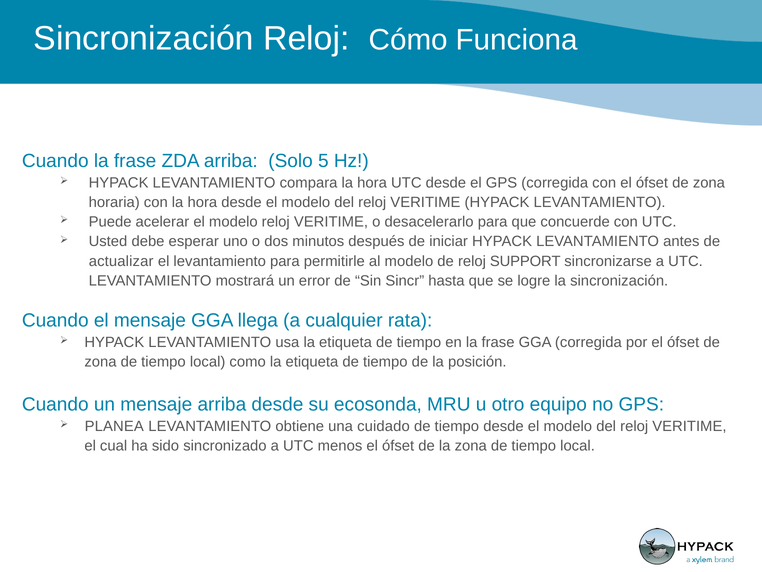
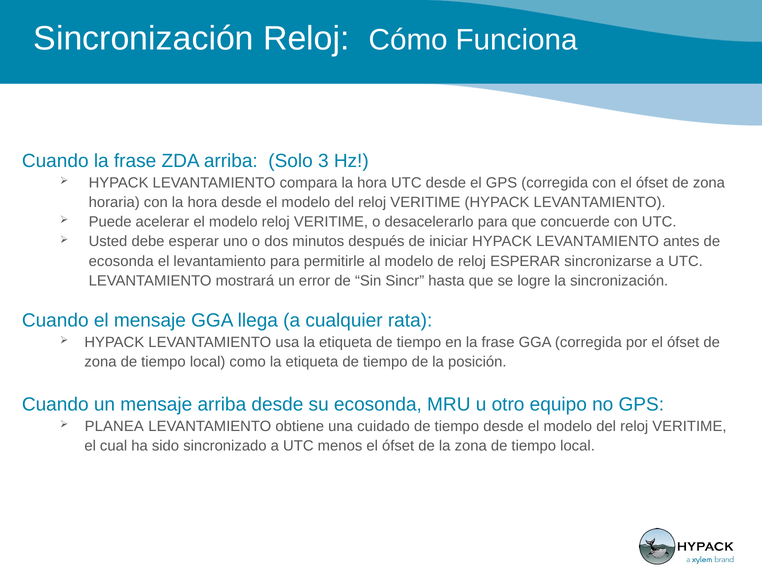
5: 5 -> 3 (323, 161)
actualizar: actualizar -> ecosonda (121, 261)
reloj SUPPORT: SUPPORT -> ESPERAR (525, 261)
